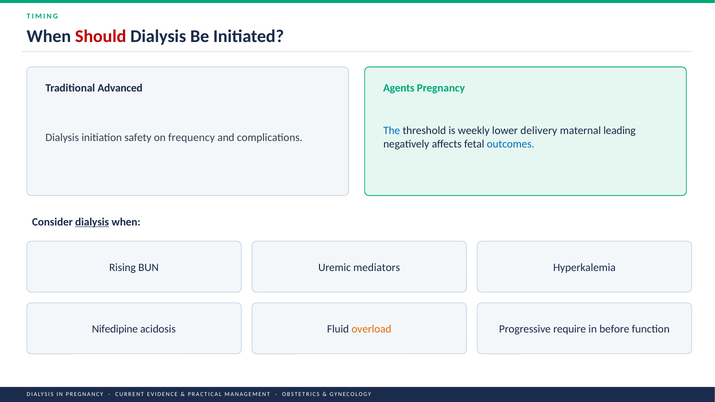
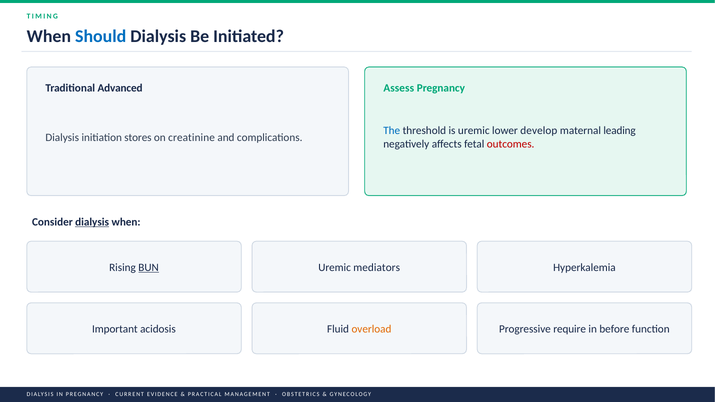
Should colour: red -> blue (101, 36)
Agents: Agents -> Assess (399, 88)
is weekly: weekly -> uremic (474, 131)
delivery: delivery -> develop (539, 131)
safety: safety -> stores (138, 137)
frequency: frequency -> creatinine (191, 137)
outcomes colour: blue -> red (511, 144)
BUN underline: none -> present (149, 268)
Nifedipine: Nifedipine -> Important (115, 329)
